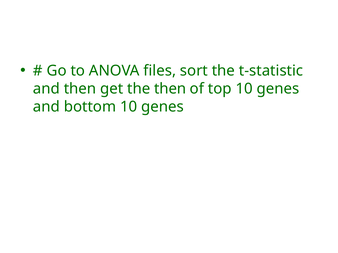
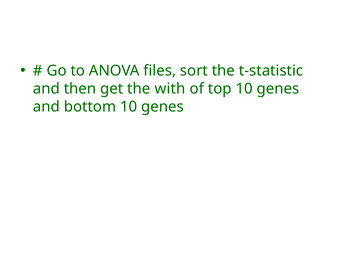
the then: then -> with (170, 89)
